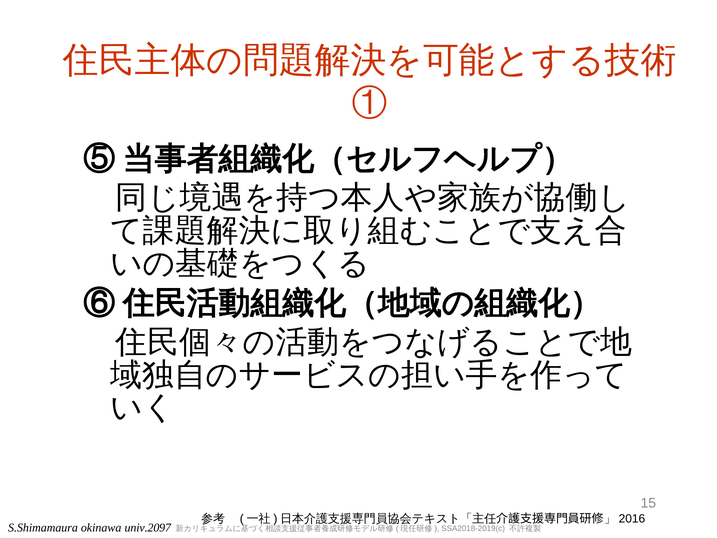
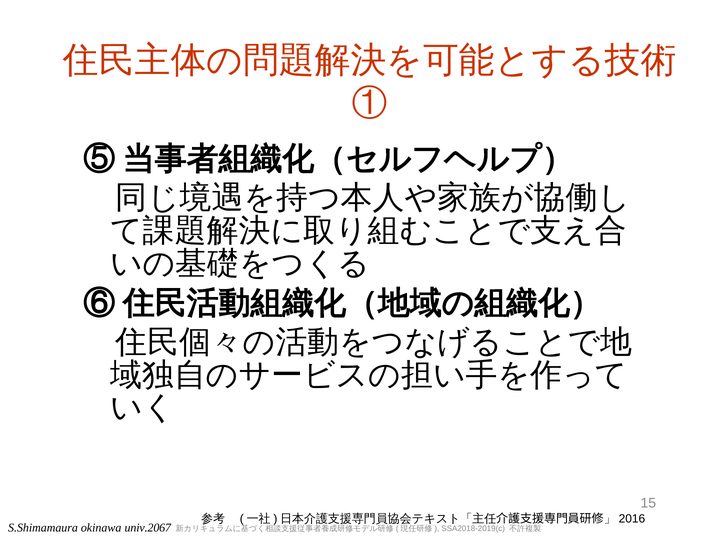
univ.2097: univ.2097 -> univ.2067 (148, 527)
